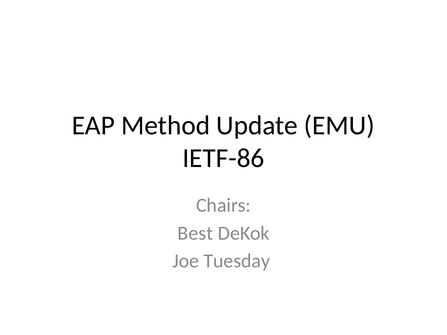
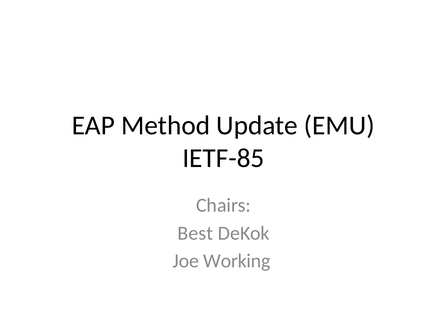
IETF-86: IETF-86 -> IETF-85 (223, 158)
Tuesday: Tuesday -> Working (237, 261)
